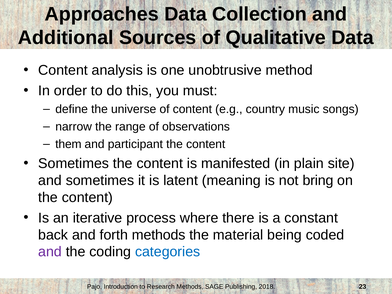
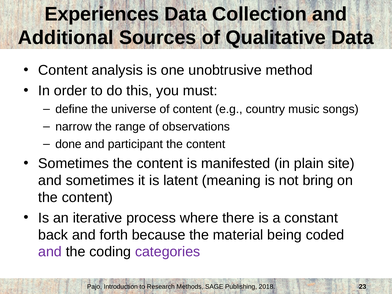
Approaches: Approaches -> Experiences (102, 14)
them: them -> done (68, 144)
forth methods: methods -> because (159, 235)
categories colour: blue -> purple (168, 252)
